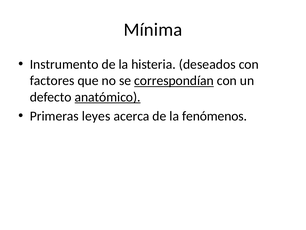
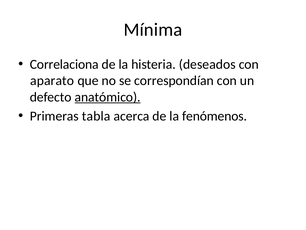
Instrumento: Instrumento -> Correlaciona (64, 64)
factores: factores -> aparato (52, 81)
correspondían underline: present -> none (174, 81)
leyes: leyes -> tabla (96, 116)
